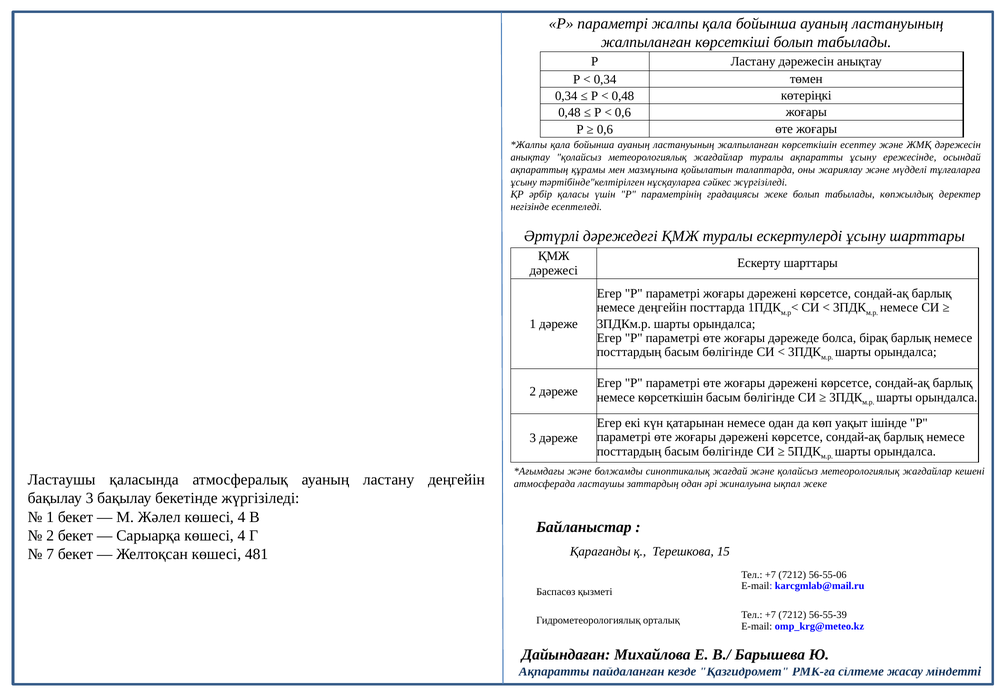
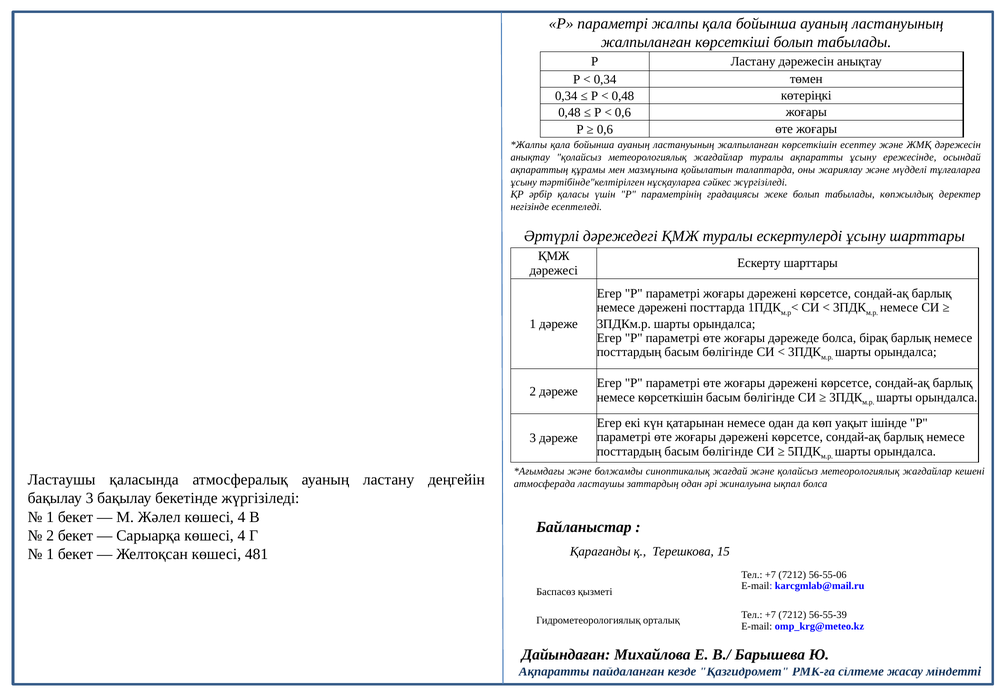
немесе деңгейін: деңгейін -> дәрежені (663, 308)
ықпал жеке: жеке -> болса (815, 484)
7: 7 -> 1 (50, 554)
